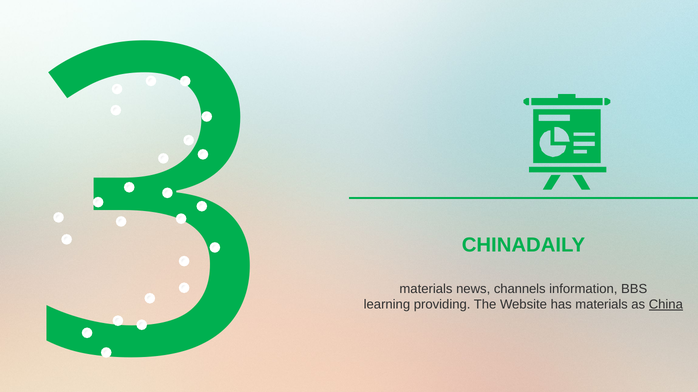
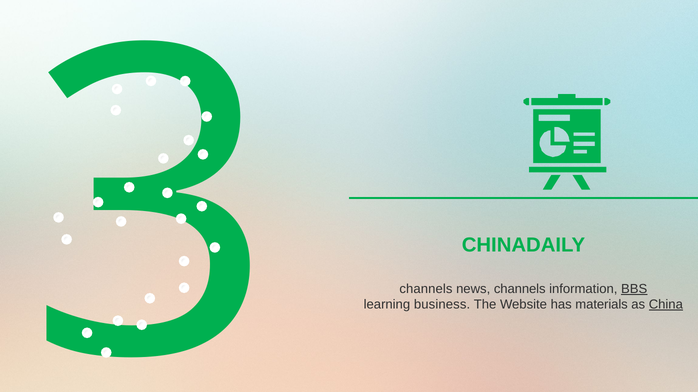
materials: materials -> channels (426, 289)
BBS underline: none -> present (634, 289)
providing: providing -> business (442, 305)
